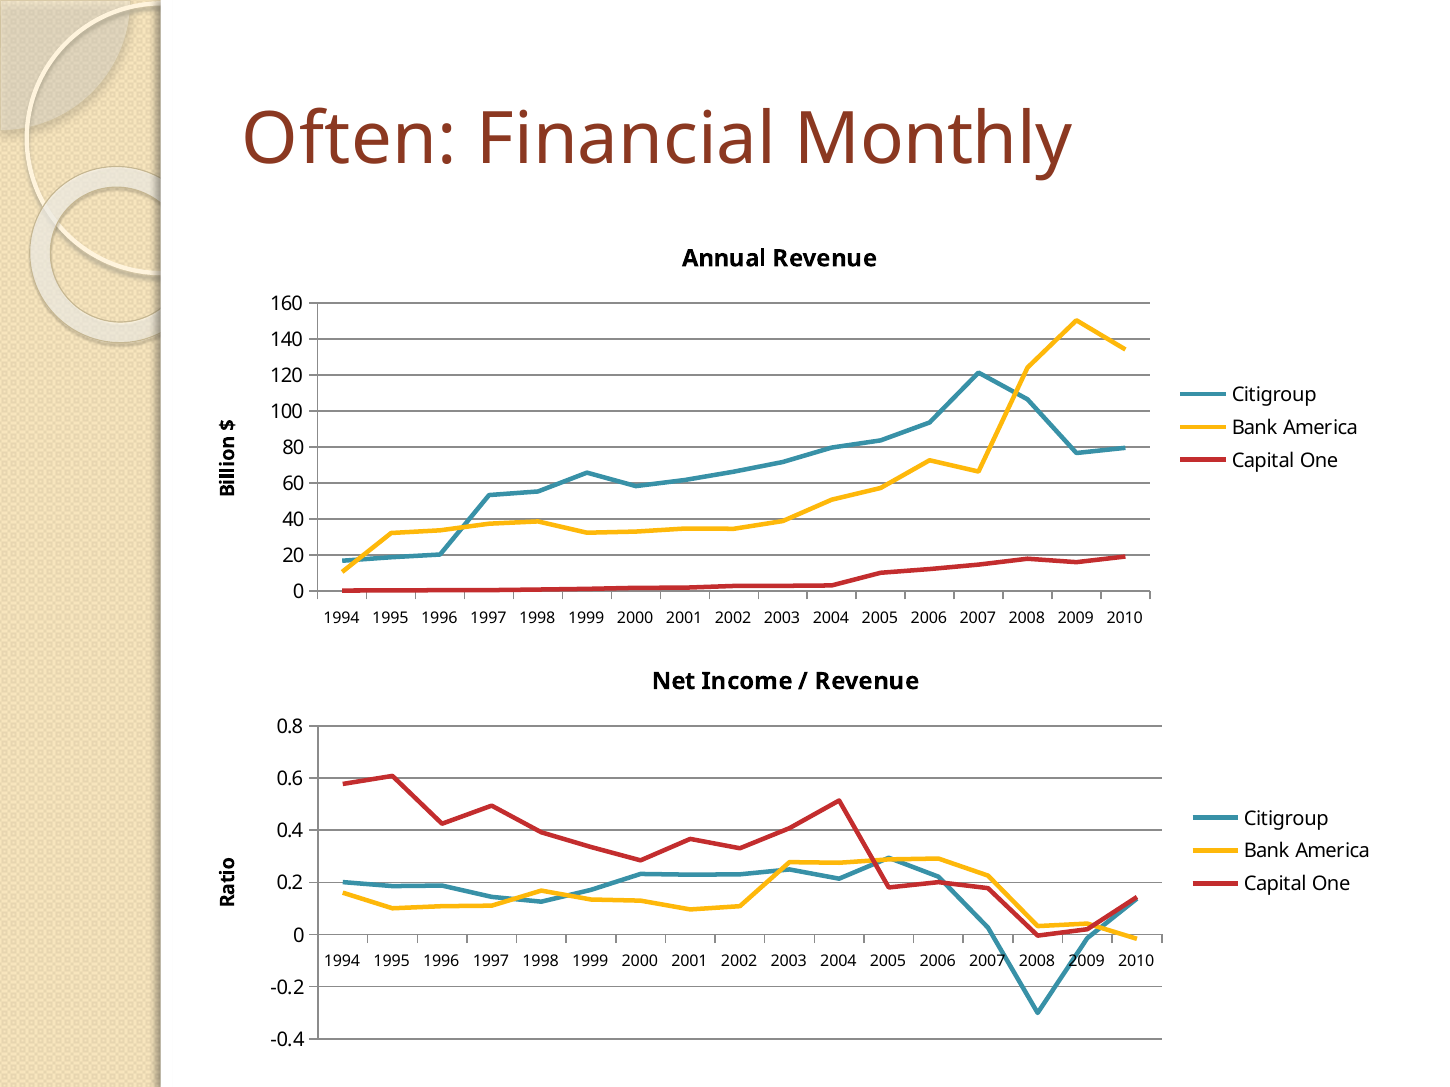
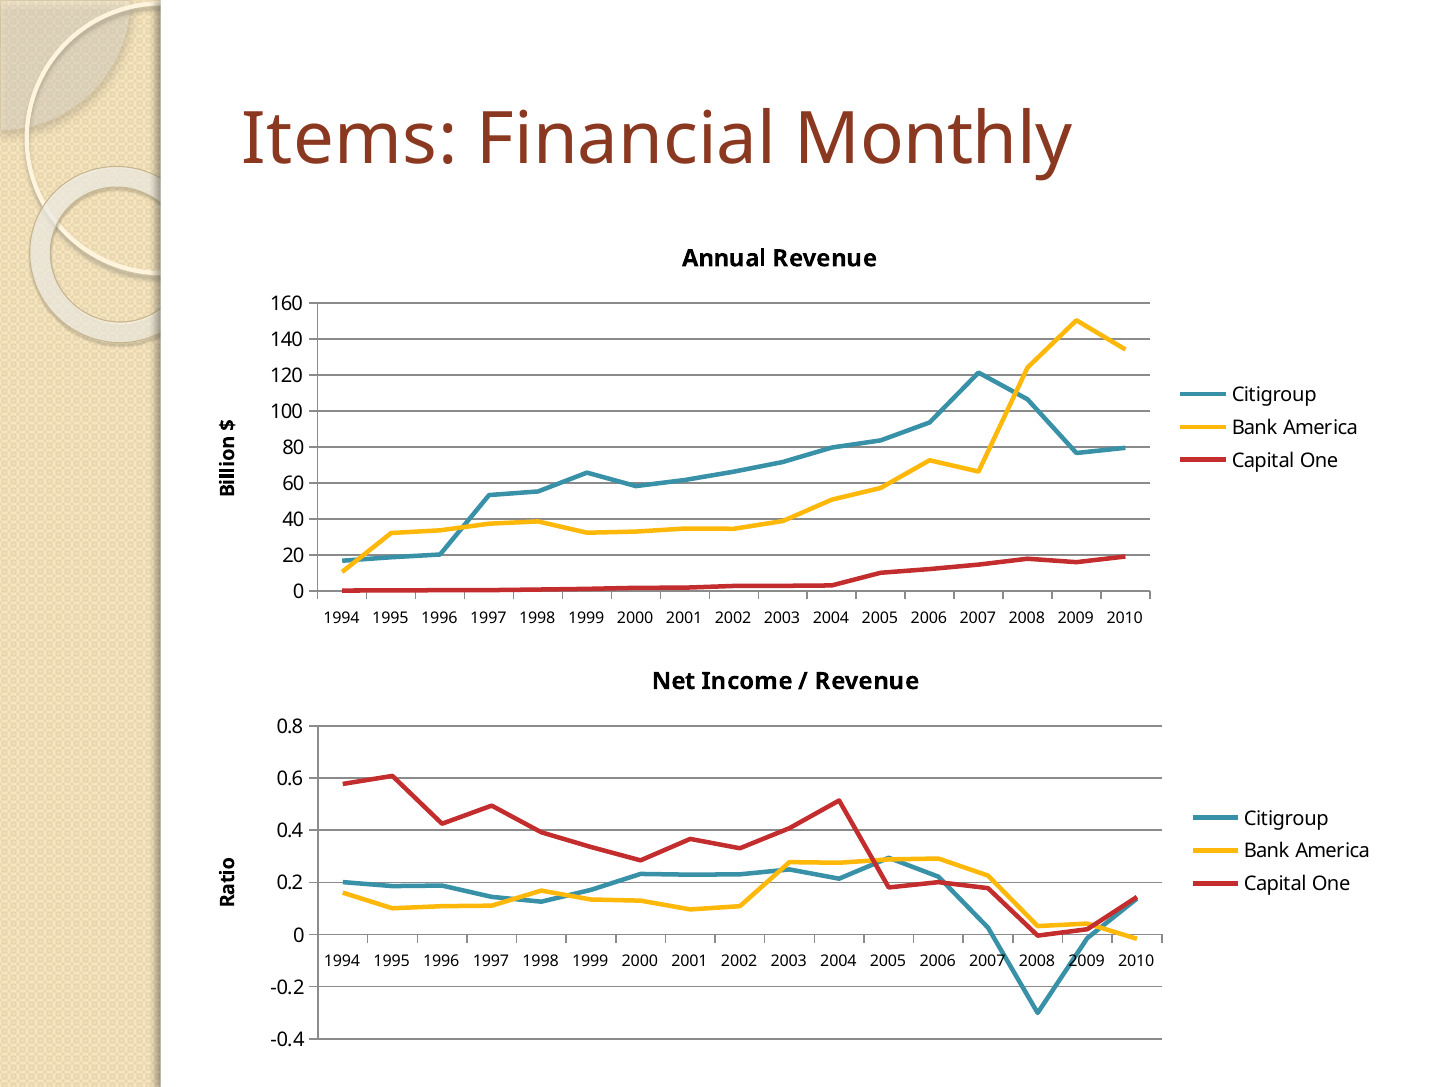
Often: Often -> Items (350, 139)
